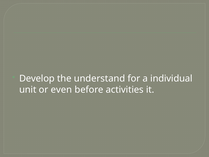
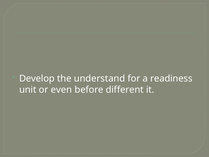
individual: individual -> readiness (171, 78)
activities: activities -> different (125, 89)
